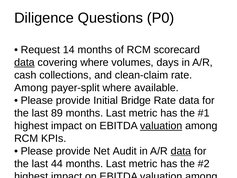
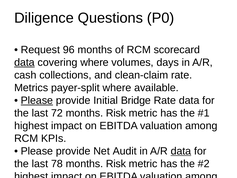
14: 14 -> 96 (69, 50)
Among: Among -> Metrics (31, 88)
Please underline: none -> present (37, 100)
89: 89 -> 72 (57, 113)
Last: Last -> Risk (116, 113)
valuation underline: present -> none (161, 126)
44: 44 -> 78 (57, 163)
Last: Last -> Risk (116, 163)
